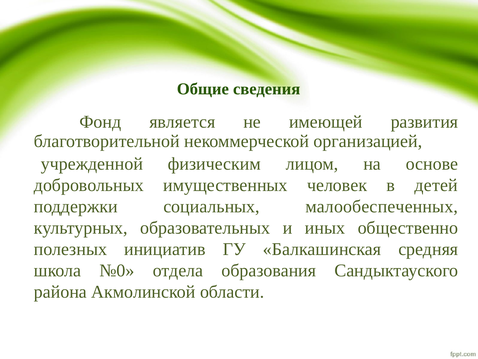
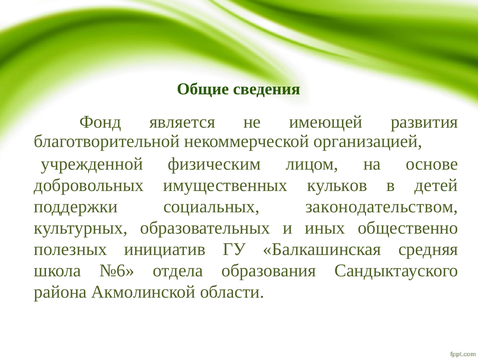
человек: человек -> кульков (337, 185)
малообеспеченных: малообеспеченных -> законодательством (382, 206)
№0: №0 -> №6 (117, 270)
